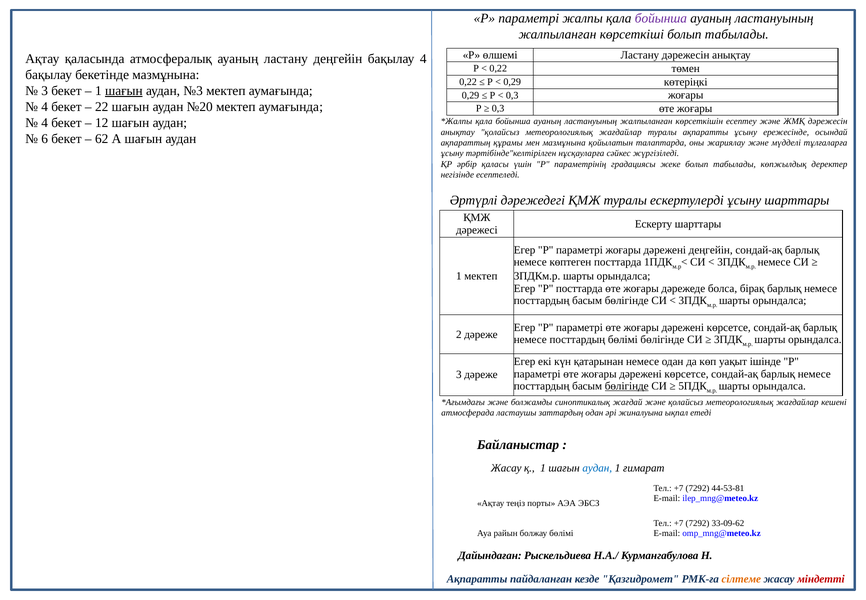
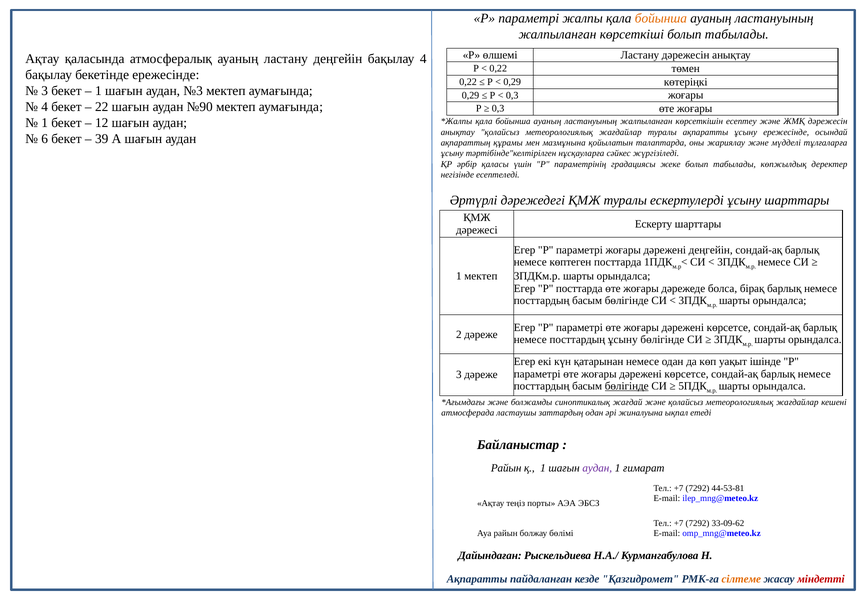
бойынша colour: purple -> orange (661, 18)
бекетінде мазмұнына: мазмұнына -> ережесінде (166, 75)
шағын underline: present -> none (124, 91)
№20: №20 -> №90 (200, 107)
4: 4 -> 1 (45, 123)
62: 62 -> 39 (102, 139)
посттардың бөлімі: бөлімі -> ұсыну (623, 339)
Жасау: Жасау -> Райын (506, 467)
аудан colour: blue -> purple (597, 467)
